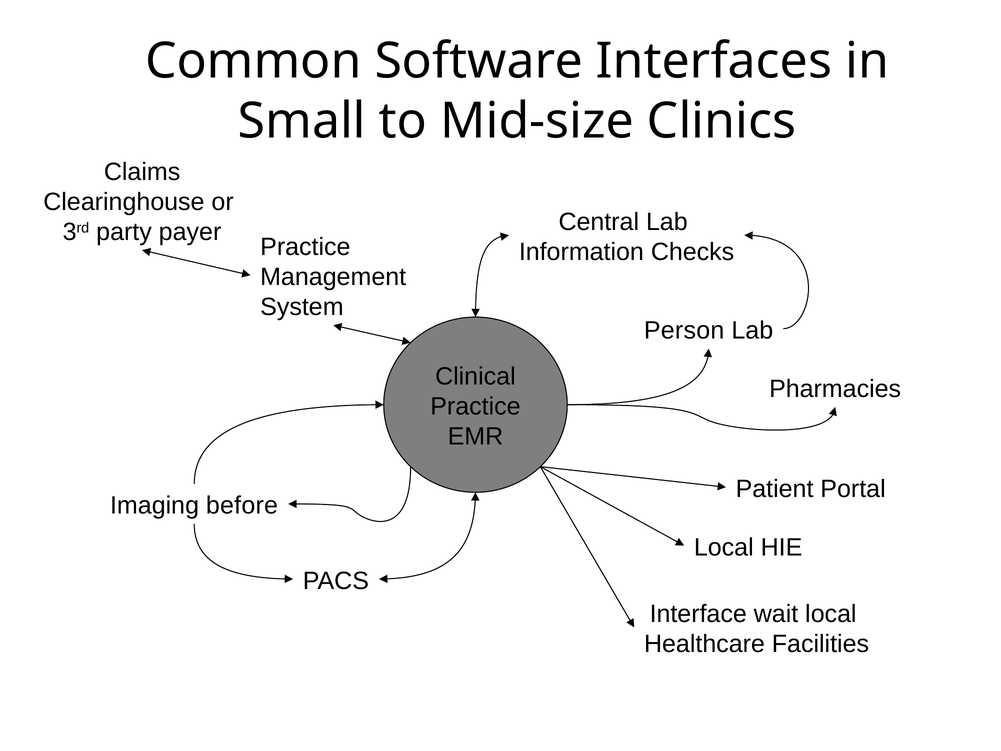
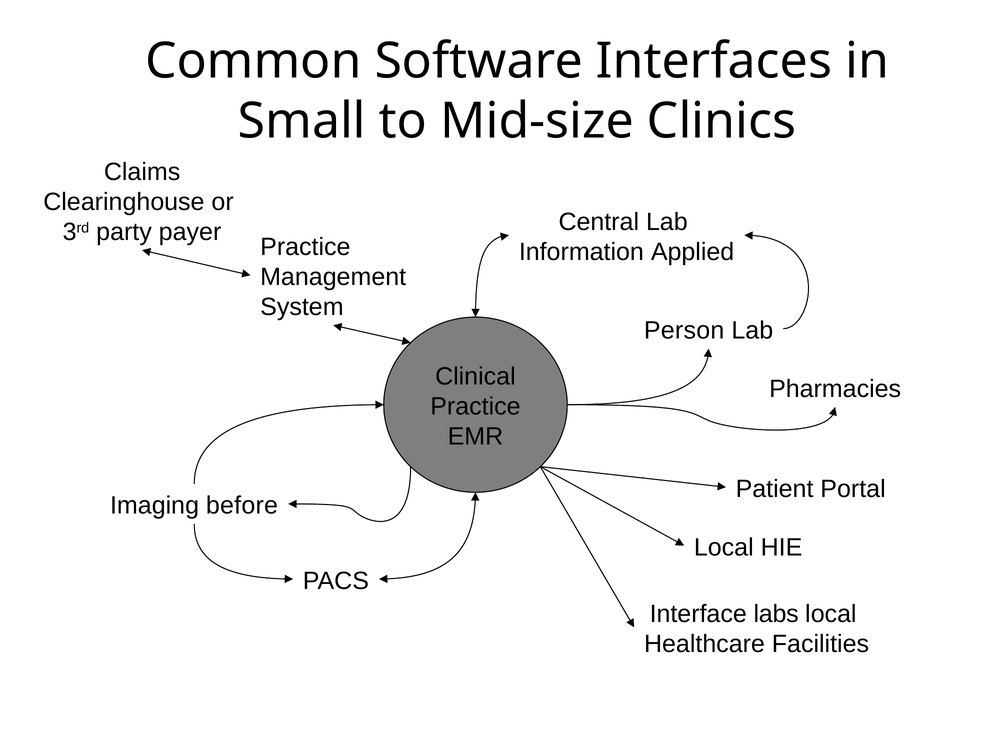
Checks: Checks -> Applied (693, 252)
wait: wait -> labs (776, 614)
